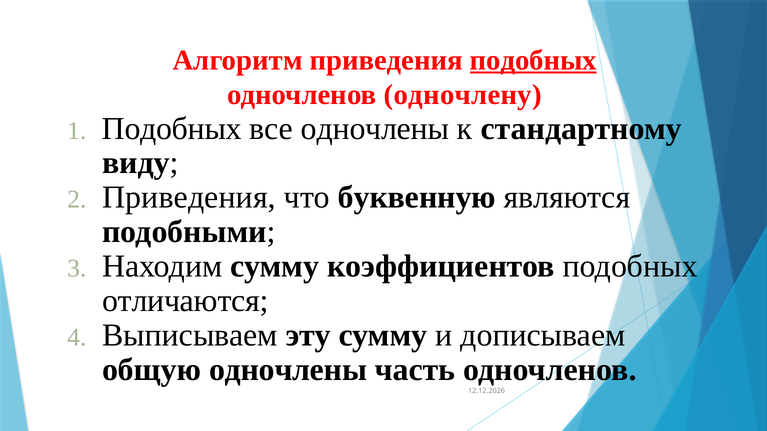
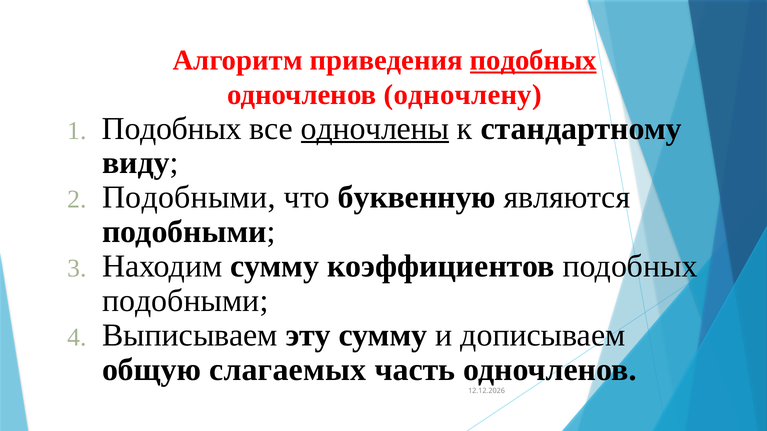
одночлены underline: none -> present (375, 129)
Приведения: Приведения -> Подобными (189, 198)
отличаются: отличаются -> подобными (185, 301)
общую одночлены: одночлены -> слагаемых (288, 370)
